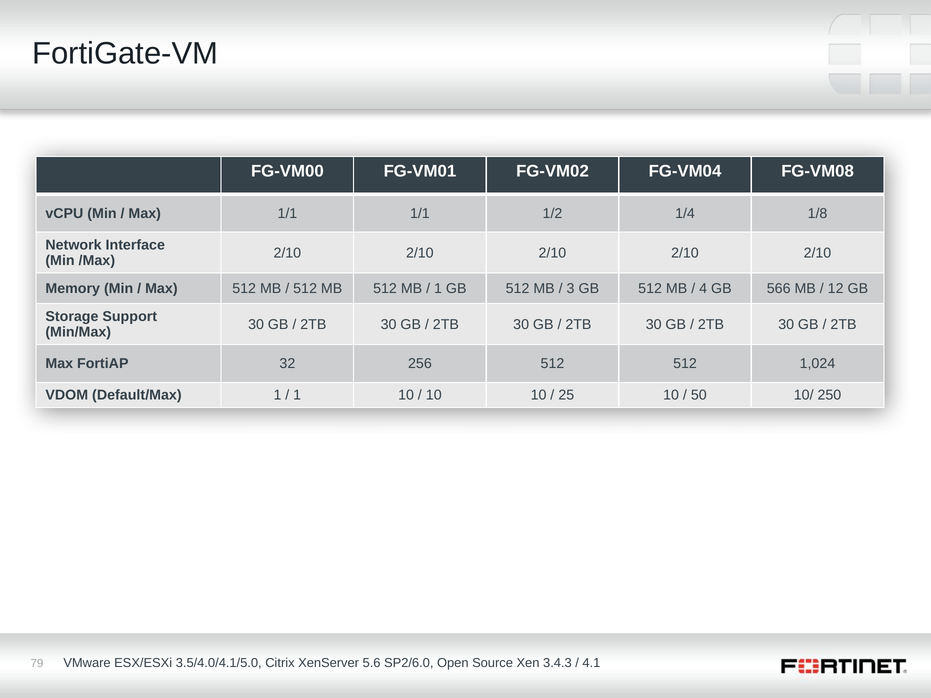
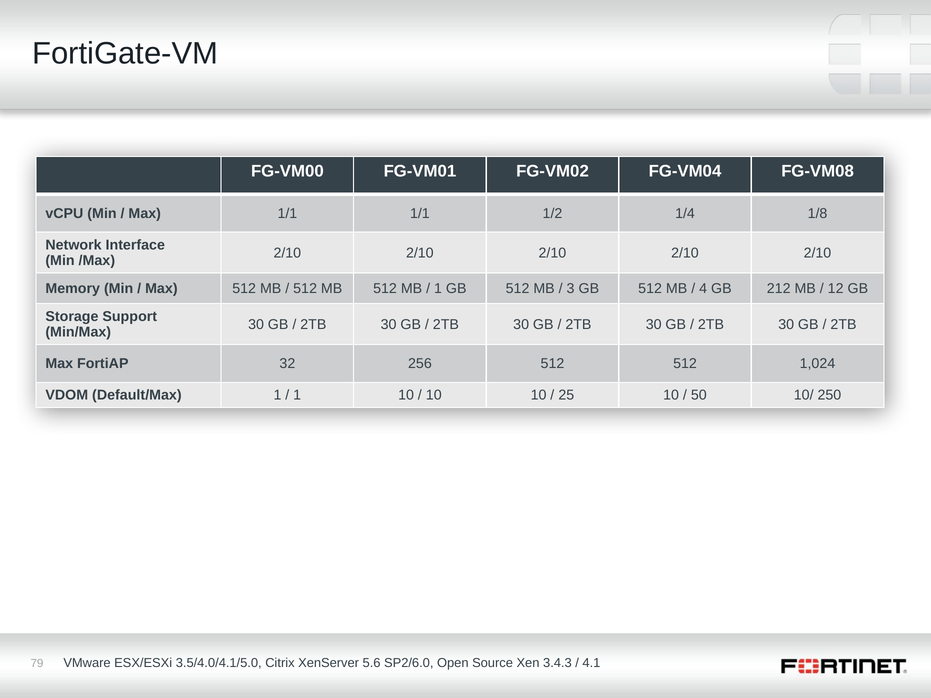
566: 566 -> 212 (779, 289)
